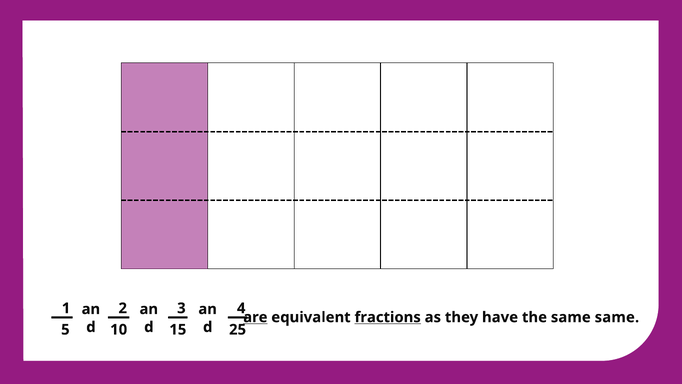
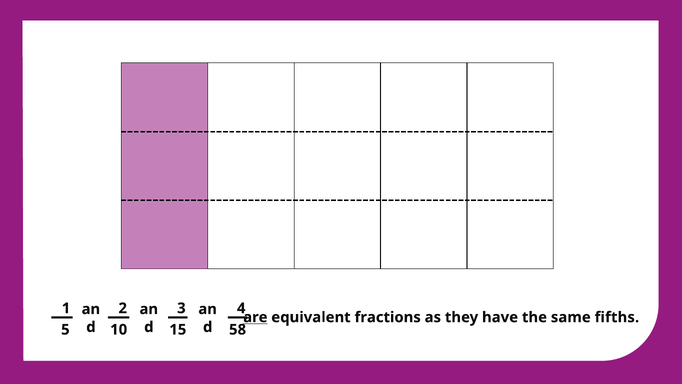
fractions underline: present -> none (388, 317)
same same: same -> fifths (617, 317)
25: 25 -> 58 (238, 329)
